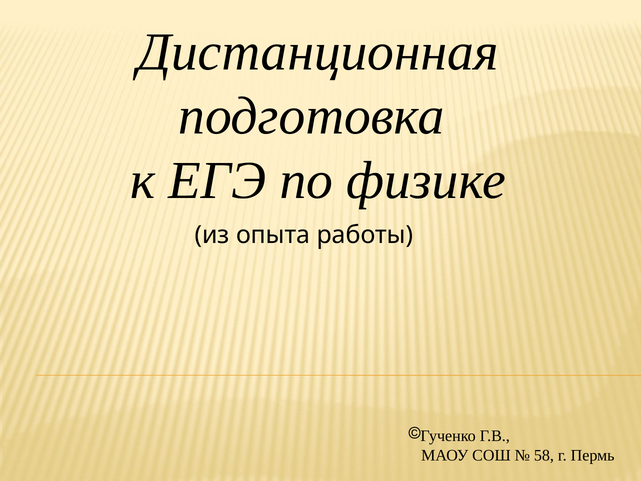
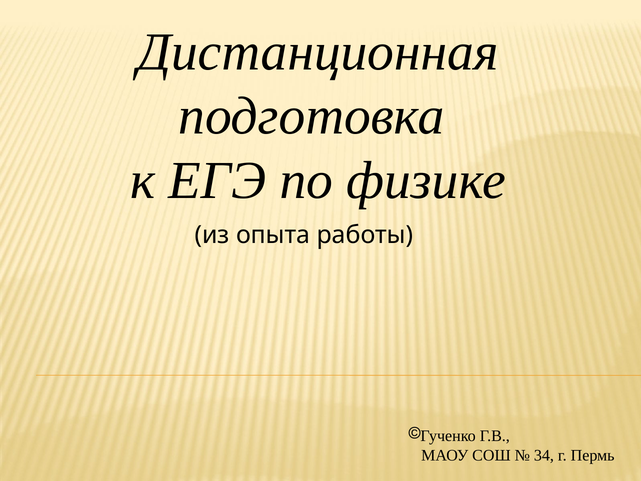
58: 58 -> 34 (544, 455)
